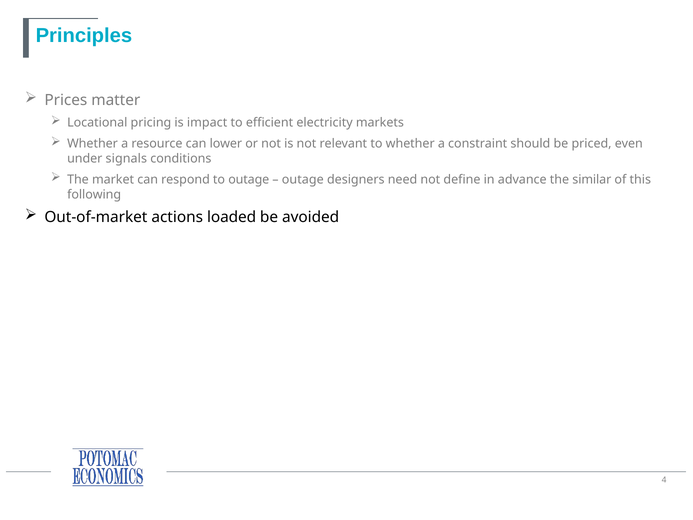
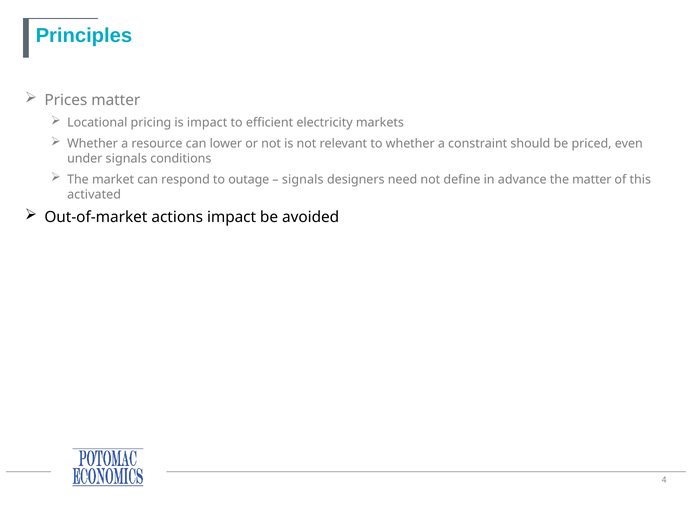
outage: outage -> signals (303, 179)
the similar: similar -> matter (592, 179)
following: following -> activated (94, 194)
actions loaded: loaded -> impact (232, 217)
